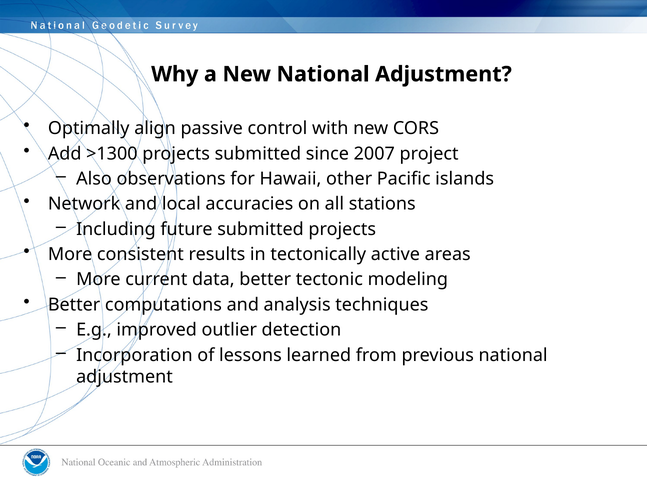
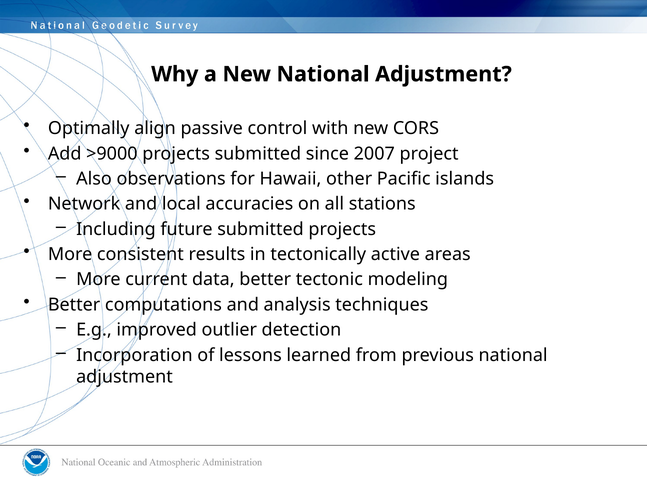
>1300: >1300 -> >9000 (112, 154)
